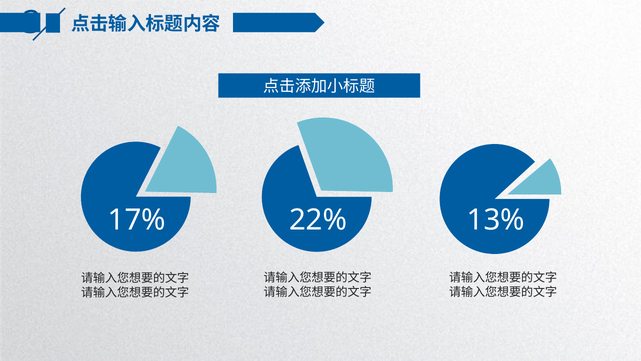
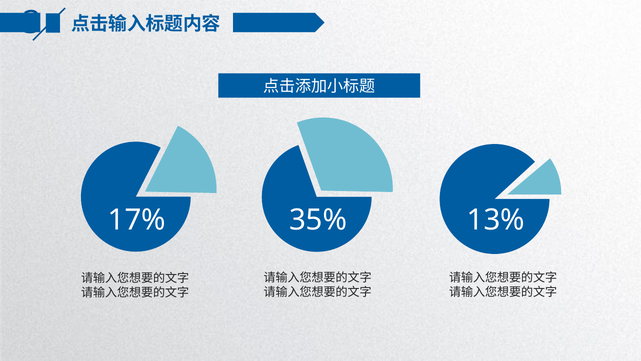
22%: 22% -> 35% (318, 220)
